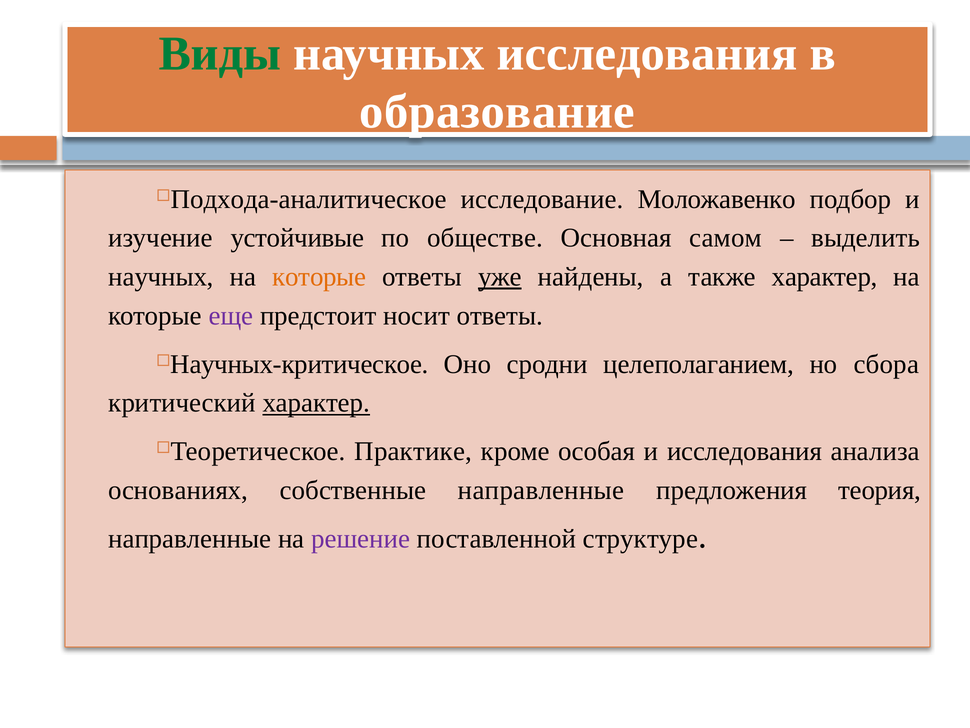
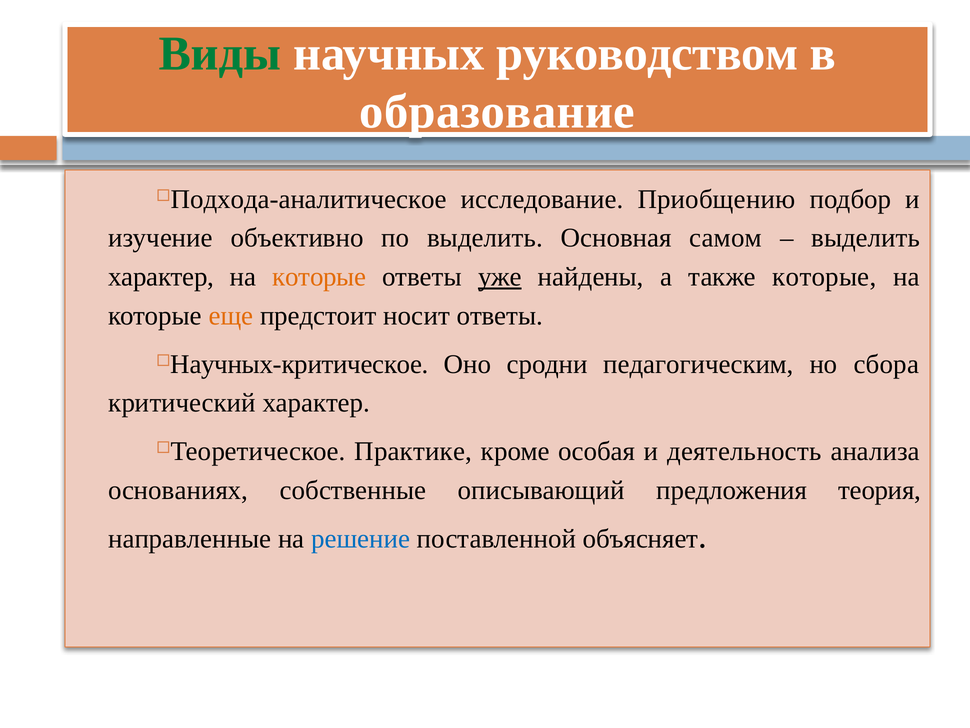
научных исследования: исследования -> руководством (647, 54)
Моложавенко: Моложавенко -> Приобщению (716, 199)
устойчивые: устойчивые -> объективно (297, 238)
по обществе: обществе -> выделить (485, 238)
научных: научных -> характер (161, 277)
также характер: характер -> которые (824, 277)
еще colour: purple -> orange (231, 316)
целеполаганием: целеполаганием -> педагогическим (699, 364)
характер underline: present -> none (316, 403)
и исследования: исследования -> деятельность (744, 451)
собственные направленные: направленные -> описывающий (541, 490)
решение colour: purple -> blue (361, 539)
структуре: структуре -> объясняет (641, 539)
